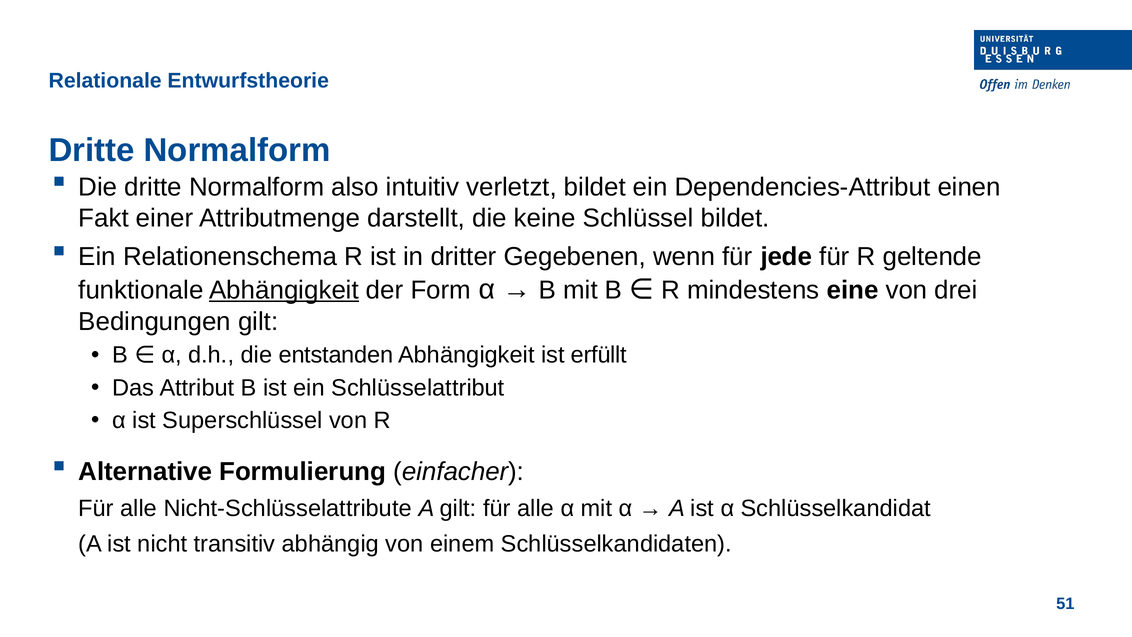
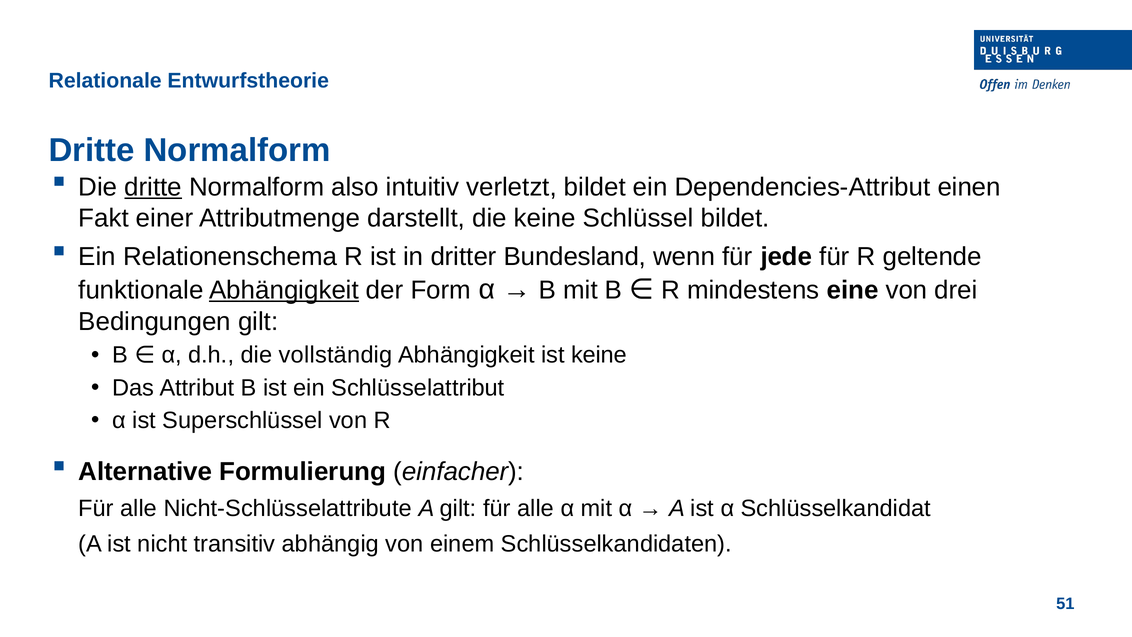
dritte underline: none -> present (153, 187)
Gegebenen: Gegebenen -> Bundesland (575, 257)
entstanden: entstanden -> vollständig (336, 355)
ist erfüllt: erfüllt -> keine (599, 355)
